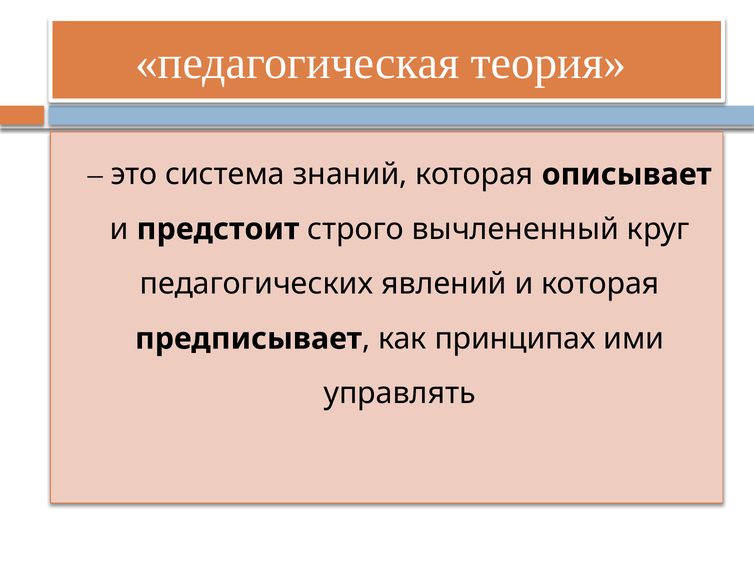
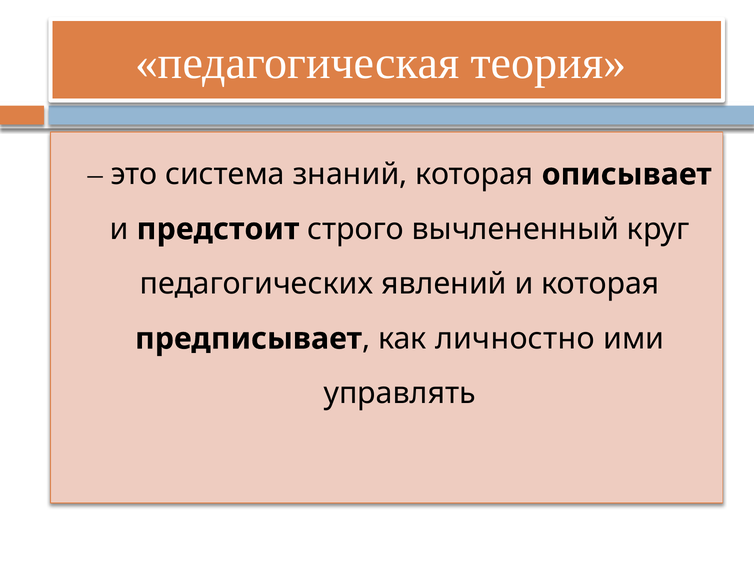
принципах: принципах -> личностно (515, 338)
